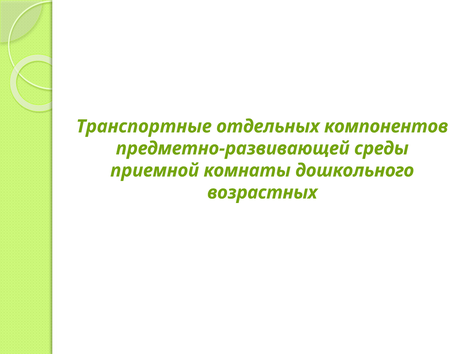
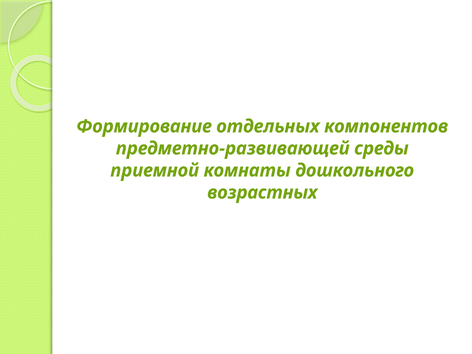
Транспортные: Транспортные -> Формирование (144, 126)
